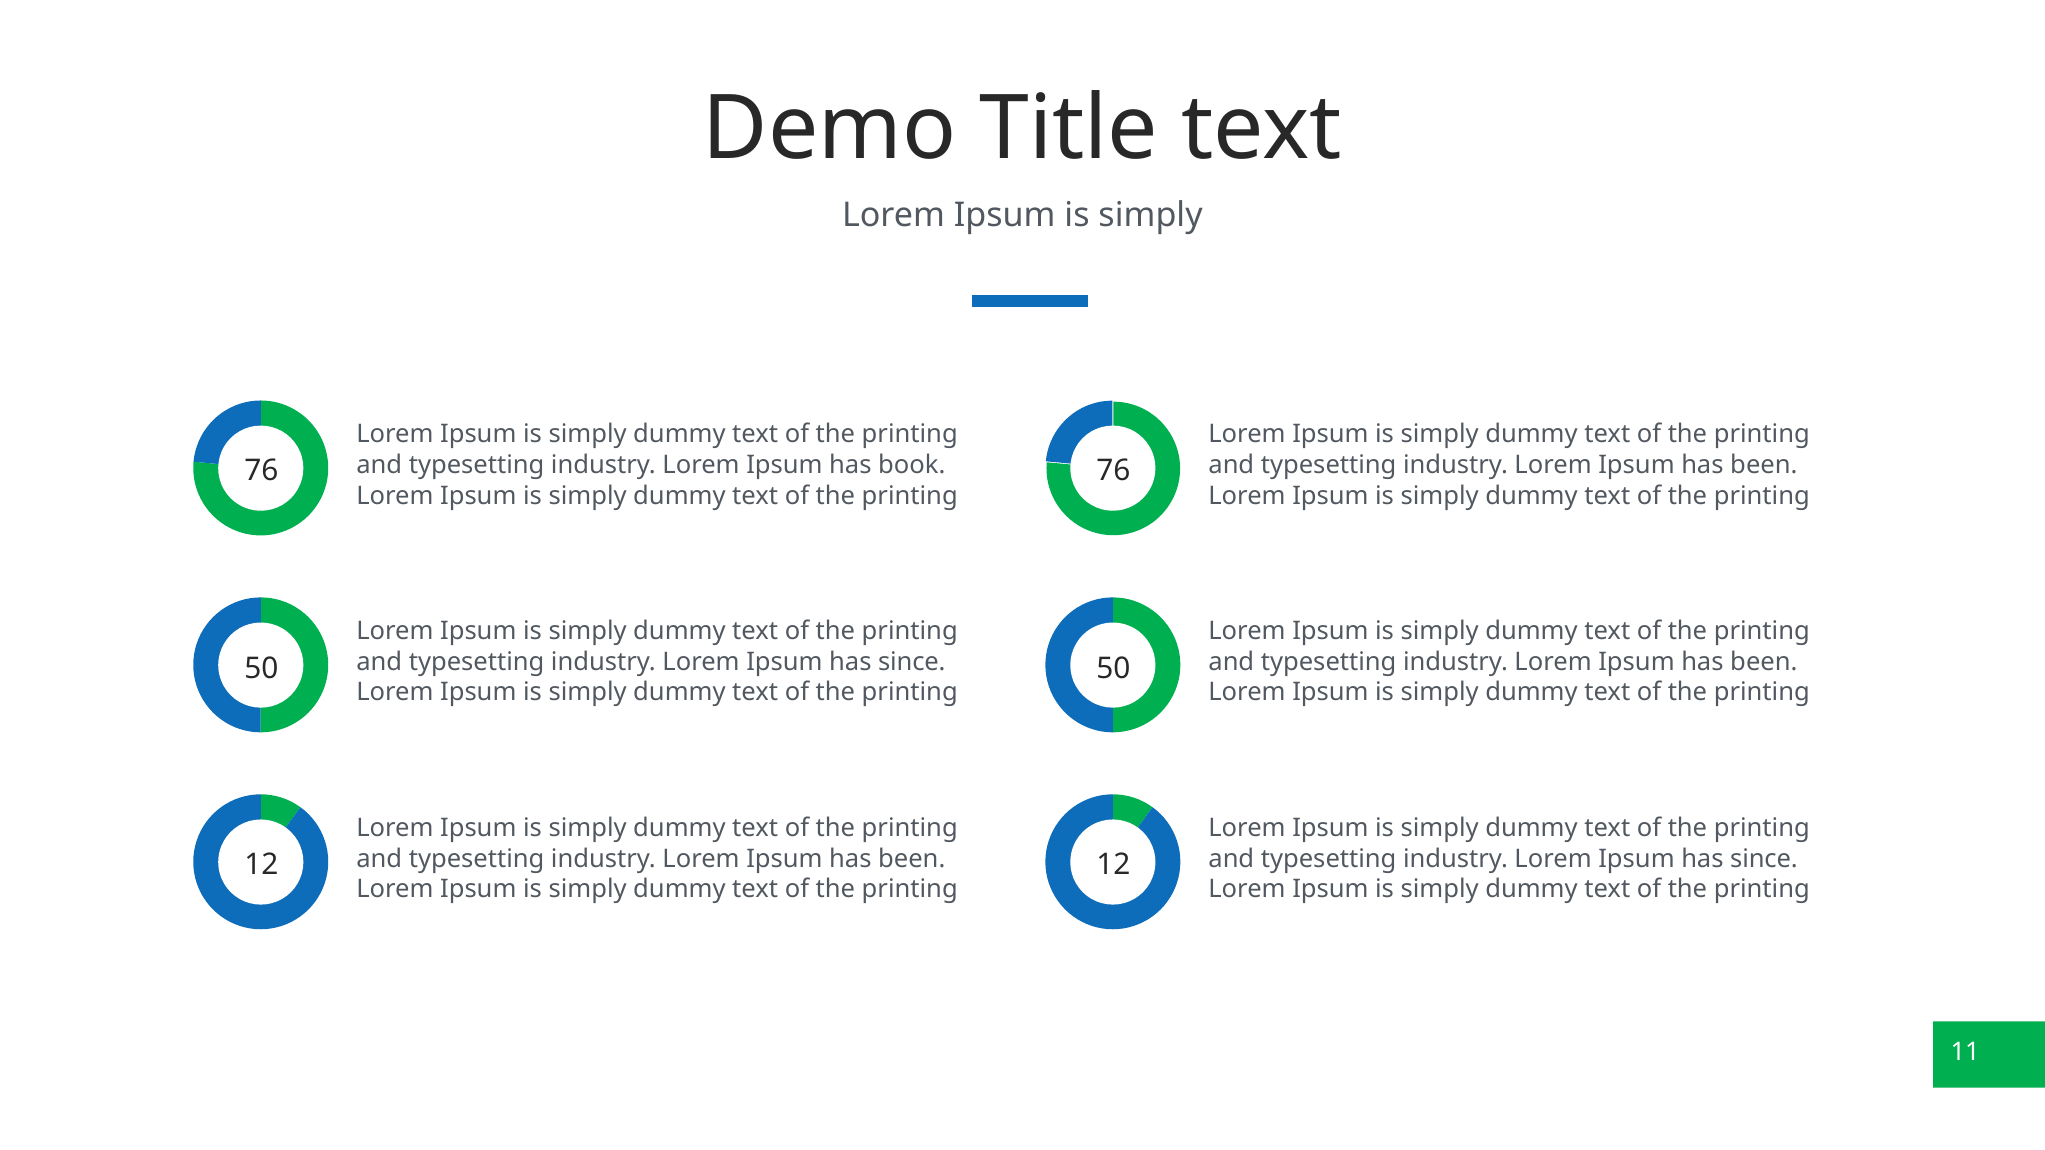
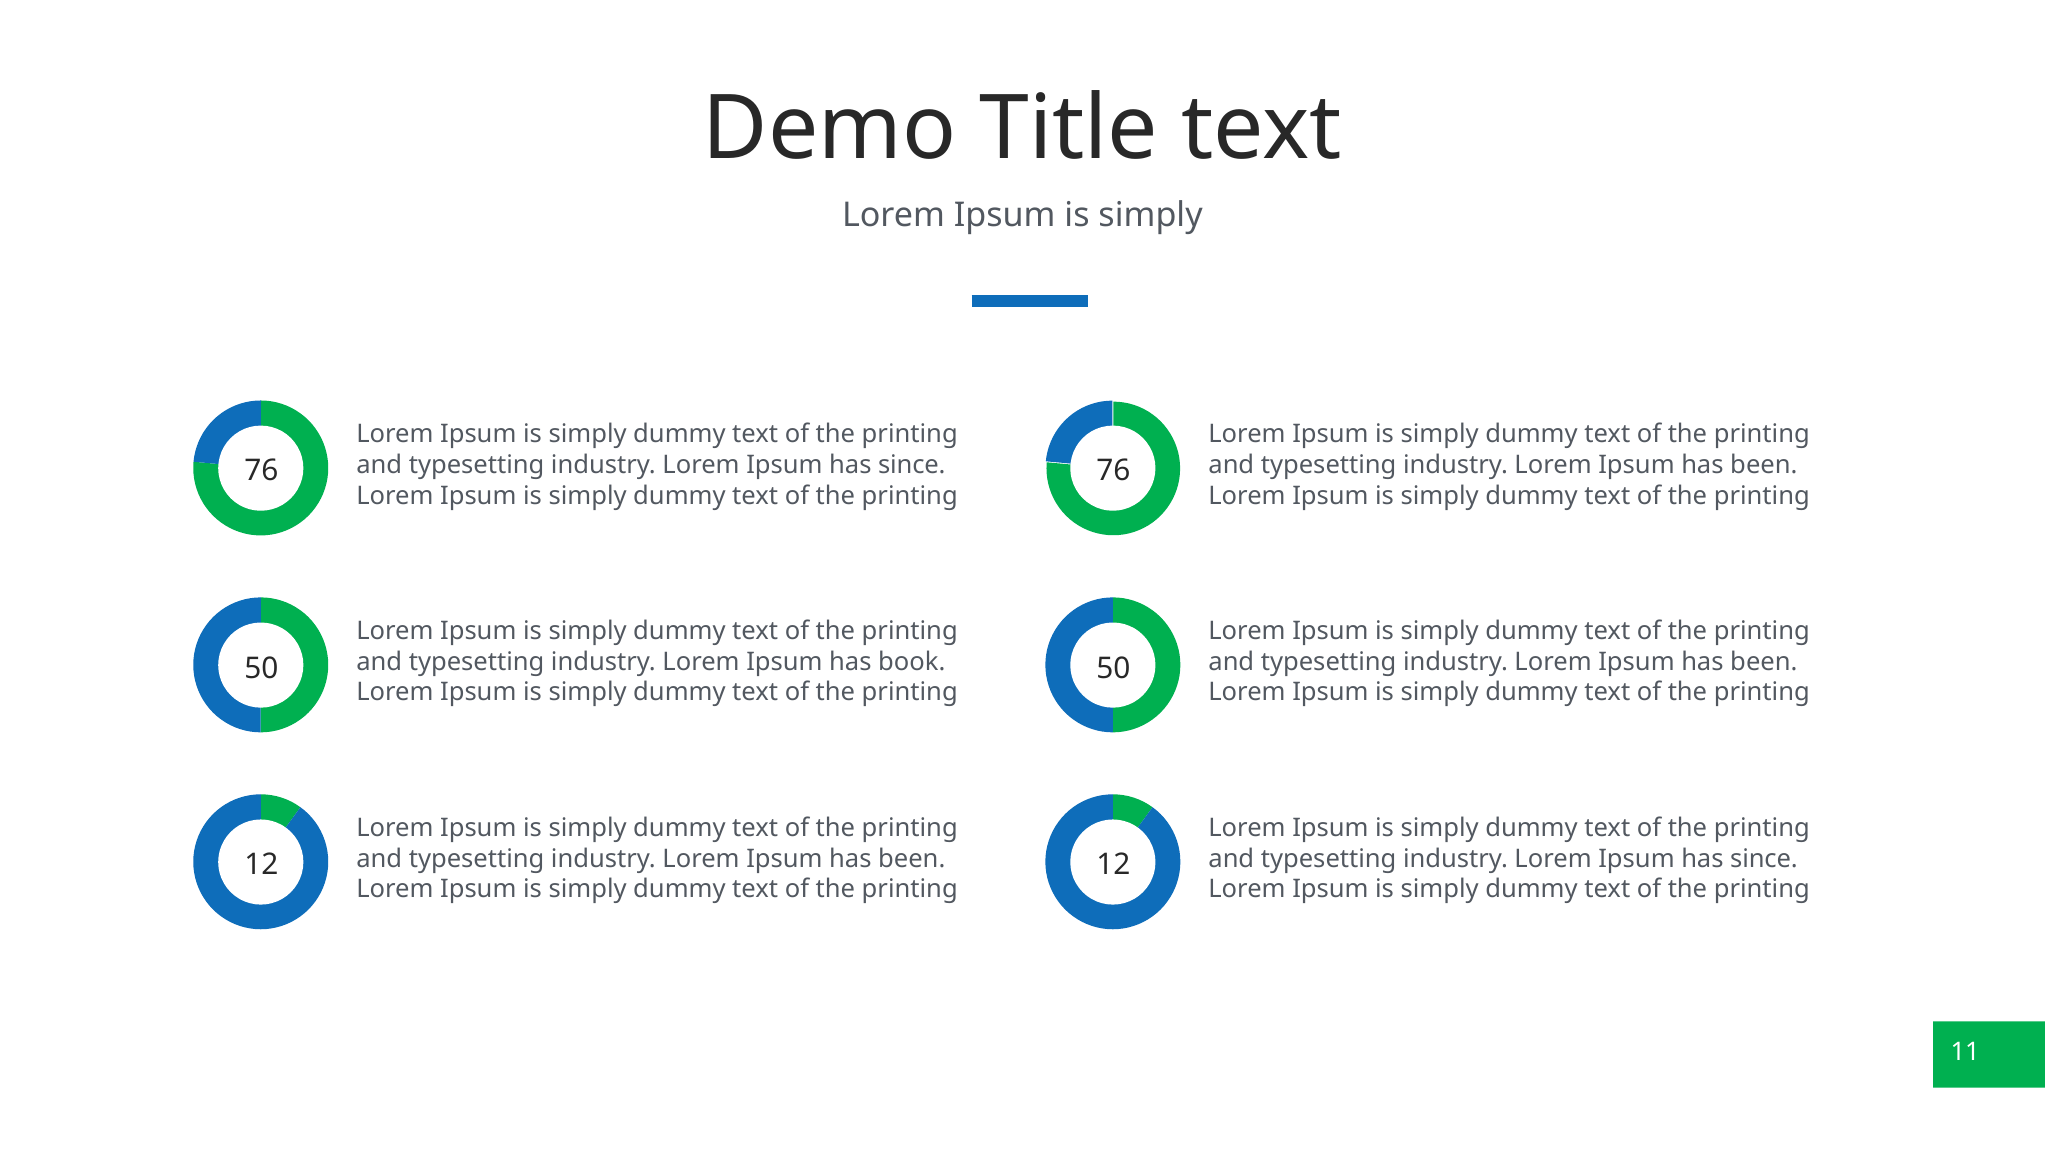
book: book -> since (912, 465)
since: since -> book (912, 662)
